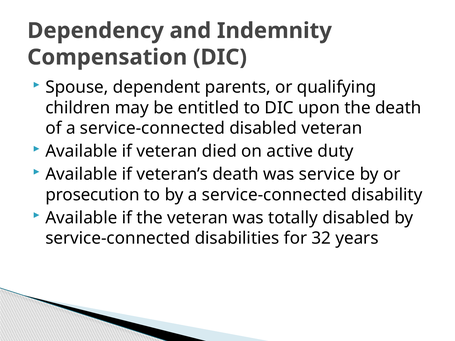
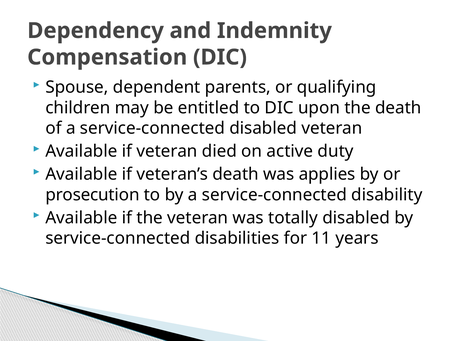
service: service -> applies (327, 174)
32: 32 -> 11 (321, 238)
